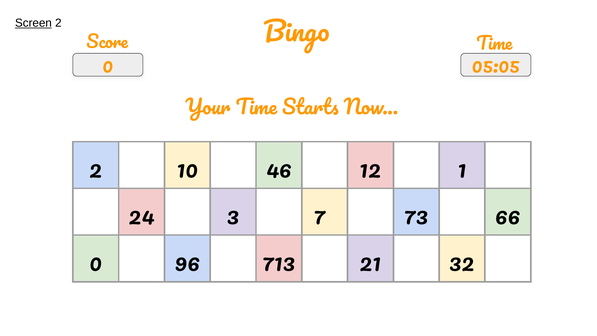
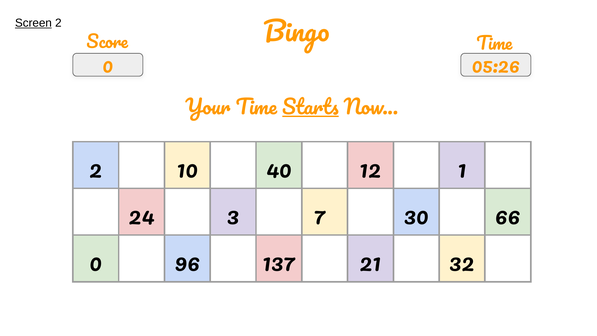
05:05: 05:05 -> 05:26 (496, 66)
Starts underline: none -> present (310, 108)
46: 46 -> 40 (279, 170)
73: 73 -> 30 (416, 217)
713: 713 -> 137 (279, 263)
